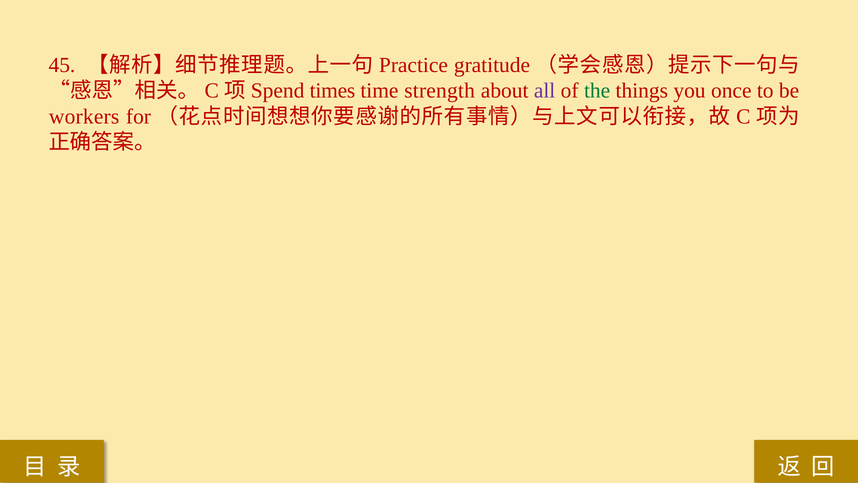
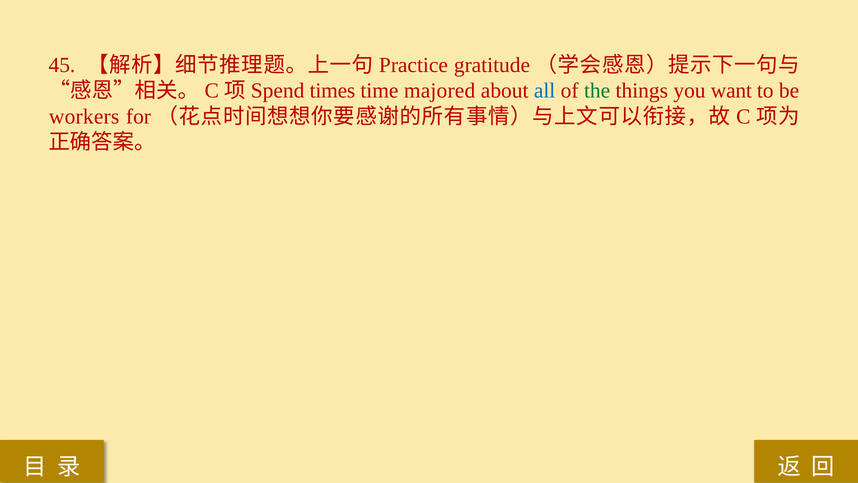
strength: strength -> majored (440, 91)
all colour: purple -> blue (545, 91)
once: once -> want (731, 91)
